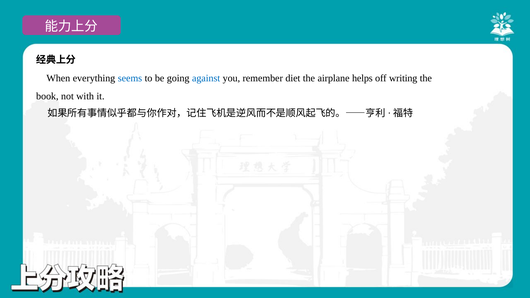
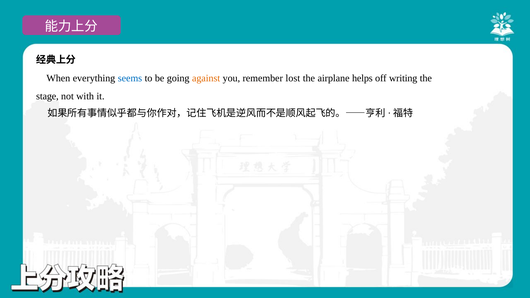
against colour: blue -> orange (206, 78)
diet: diet -> lost (293, 78)
book: book -> stage (47, 96)
